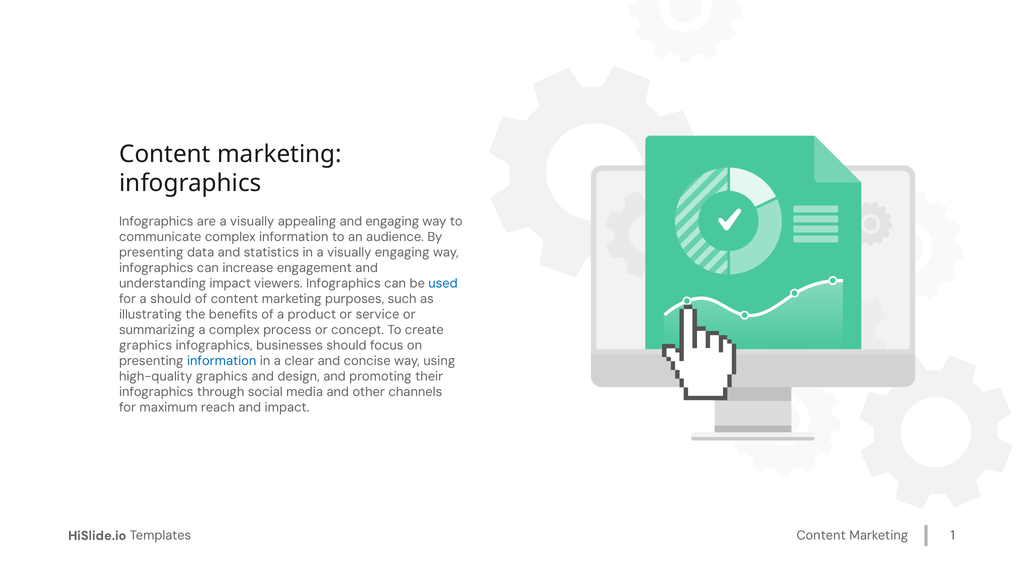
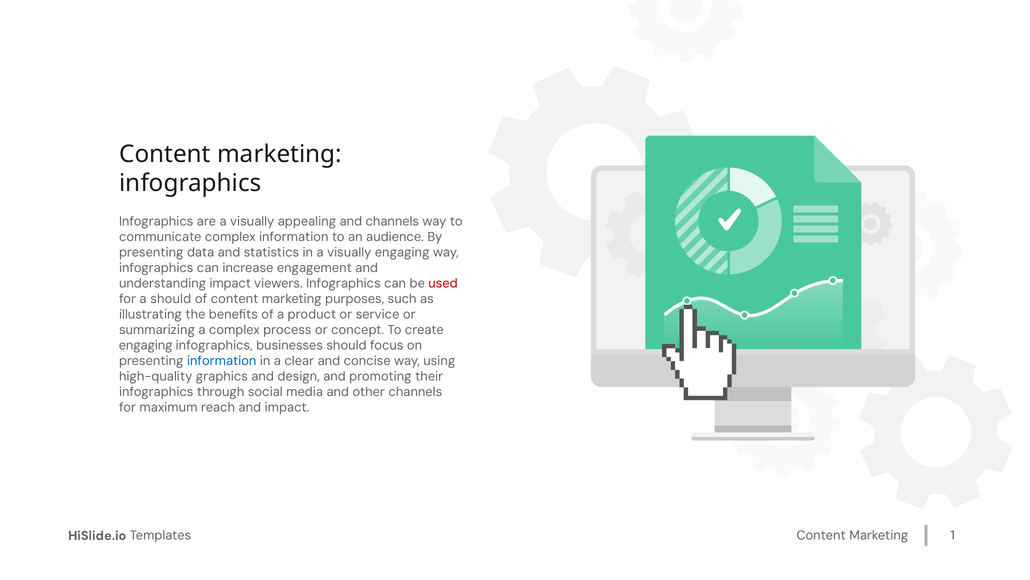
and engaging: engaging -> channels (392, 221)
used colour: blue -> red (443, 283)
graphics: graphics -> engaging (146, 345)
